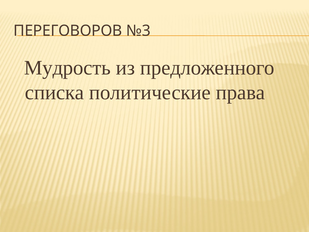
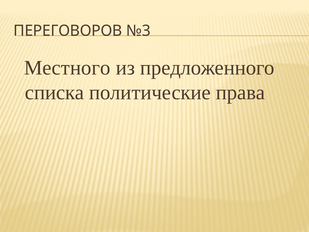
Мудрость: Мудрость -> Местного (67, 68)
